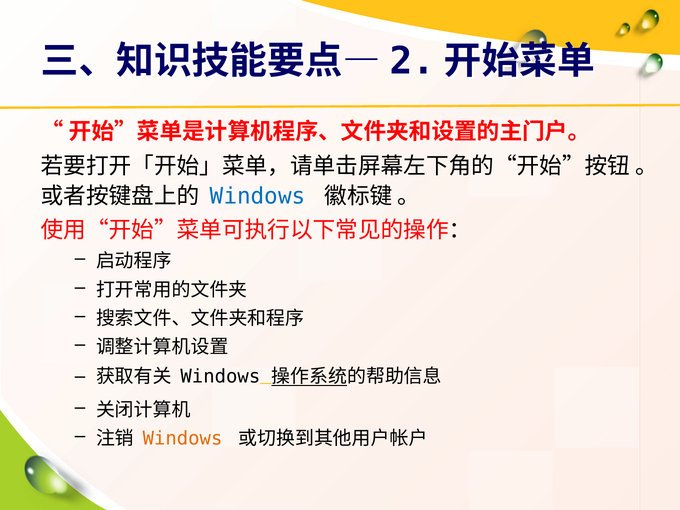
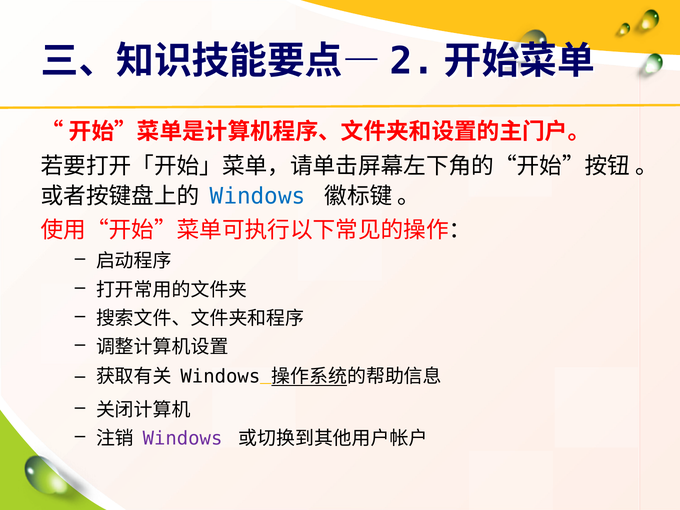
Windows colour: orange -> purple (183, 439)
